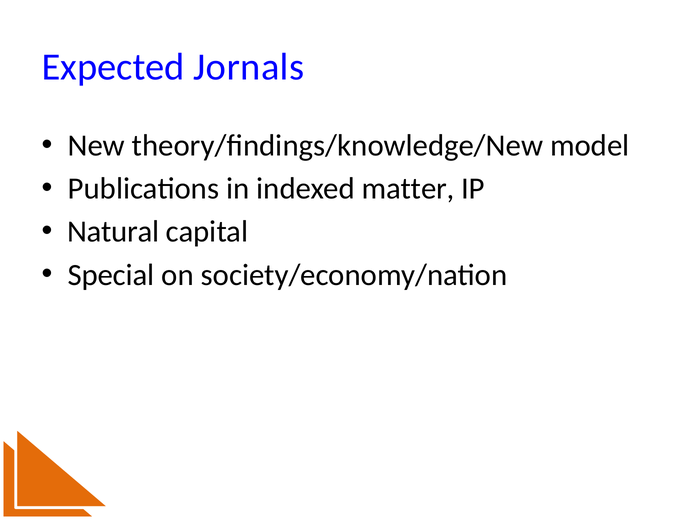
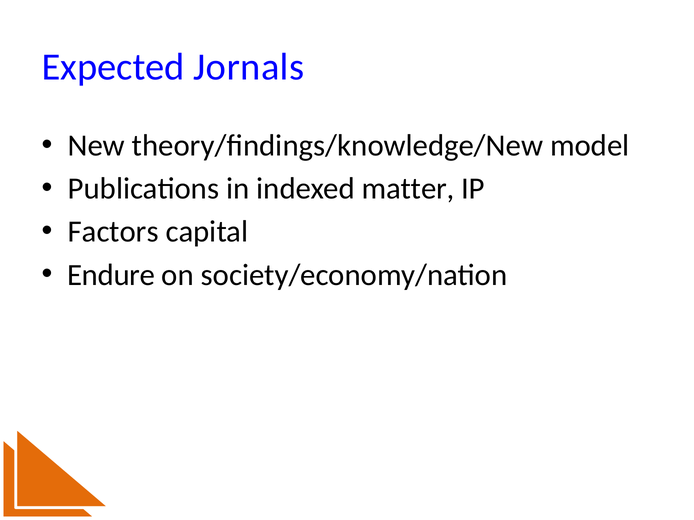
Natural: Natural -> Factors (113, 232)
Special: Special -> Endure (111, 275)
